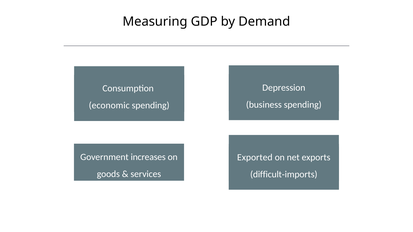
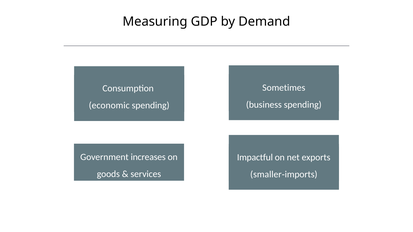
Depression: Depression -> Sometimes (284, 88)
Exported: Exported -> Impactful (255, 158)
difficult: difficult -> smaller (266, 175)
